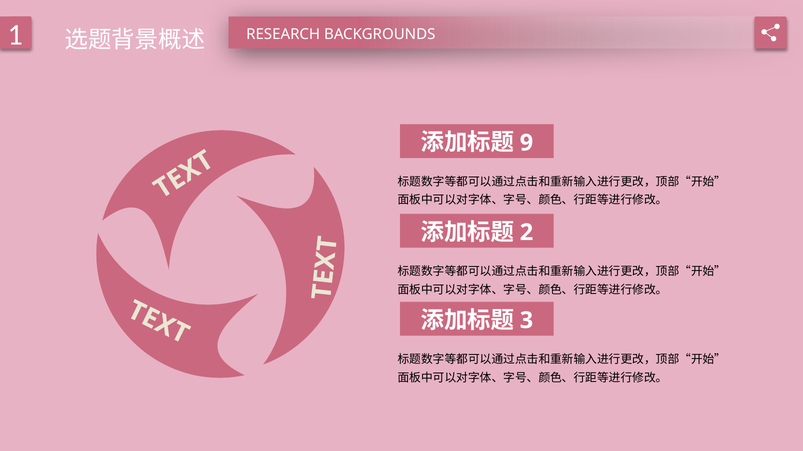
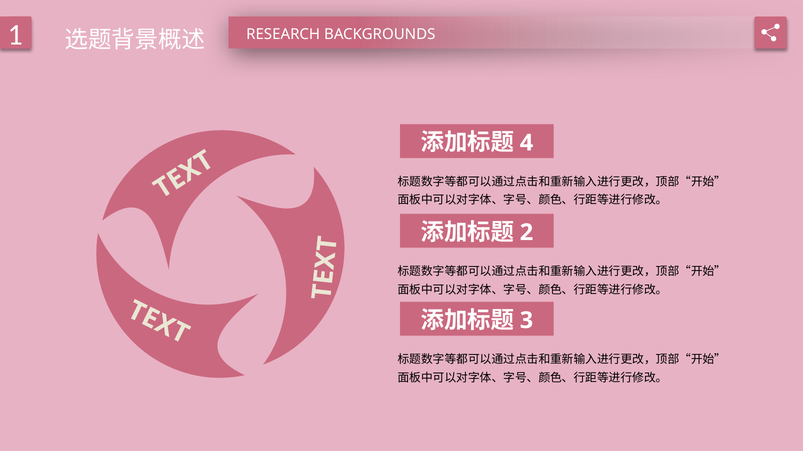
9: 9 -> 4 (526, 143)
